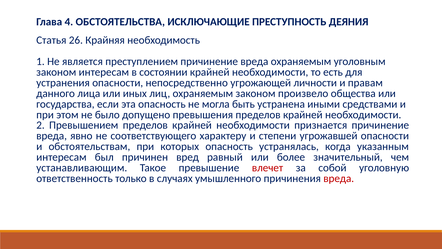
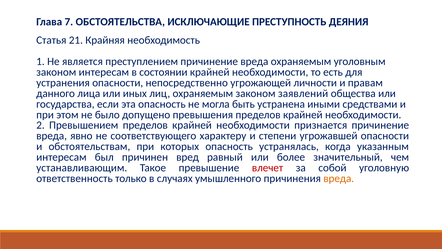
4: 4 -> 7 (69, 22)
26: 26 -> 21 (76, 40)
произвело: произвело -> заявлений (303, 93)
вреда colour: red -> orange (339, 178)
